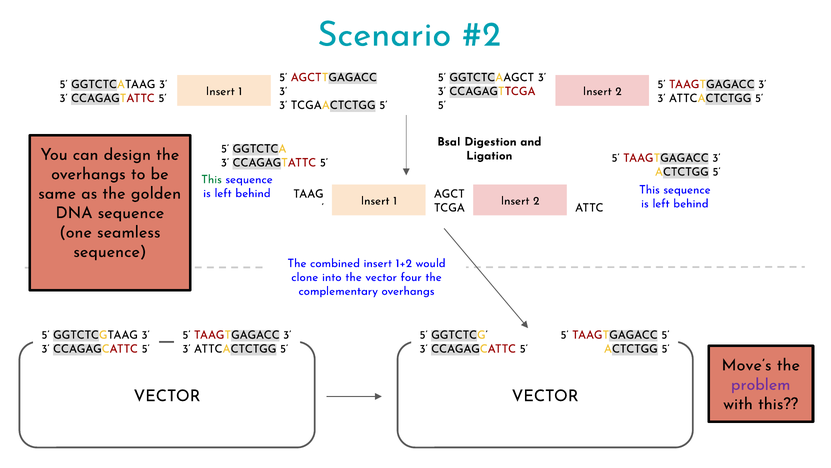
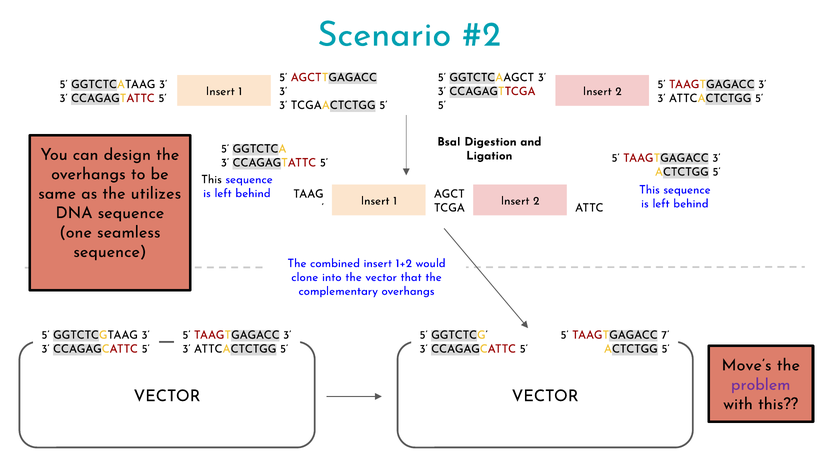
This colour: green -> black (212, 179)
golden: golden -> utilizes (156, 193)
four: four -> that (411, 277)
TAAGTGAGACC 5: 5 -> 7 (665, 335)
